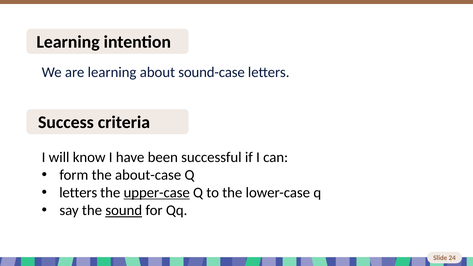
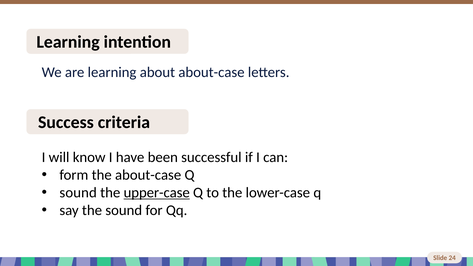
about sound-case: sound-case -> about-case (211, 72)
letters: letters -> sound (78, 193)
sound underline: present -> none (124, 210)
